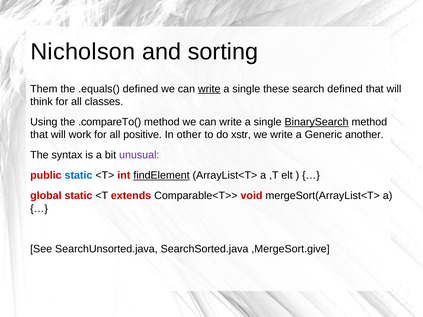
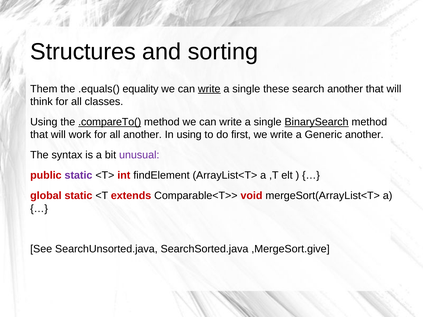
Nicholson: Nicholson -> Structures (83, 52)
.equals( defined: defined -> equality (141, 89)
search defined: defined -> another (345, 89)
.compareTo( underline: none -> present (110, 122)
all positive: positive -> another (143, 135)
In other: other -> using (189, 135)
xstr: xstr -> first (241, 135)
static colour: blue -> purple (78, 176)
findElement underline: present -> none (162, 176)
